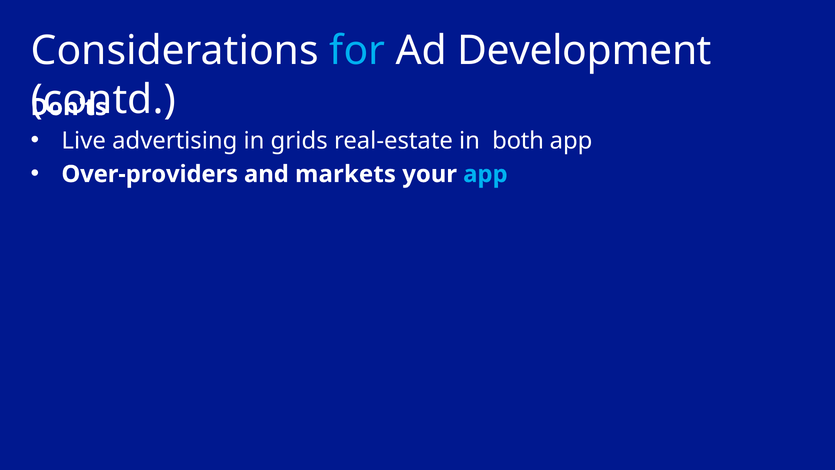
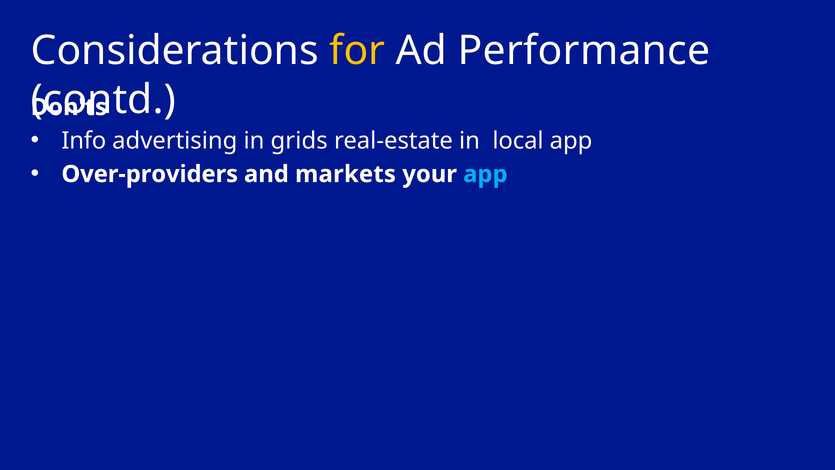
for colour: light blue -> yellow (357, 51)
Development: Development -> Performance (584, 51)
Live: Live -> Info (84, 141)
both: both -> local (518, 141)
